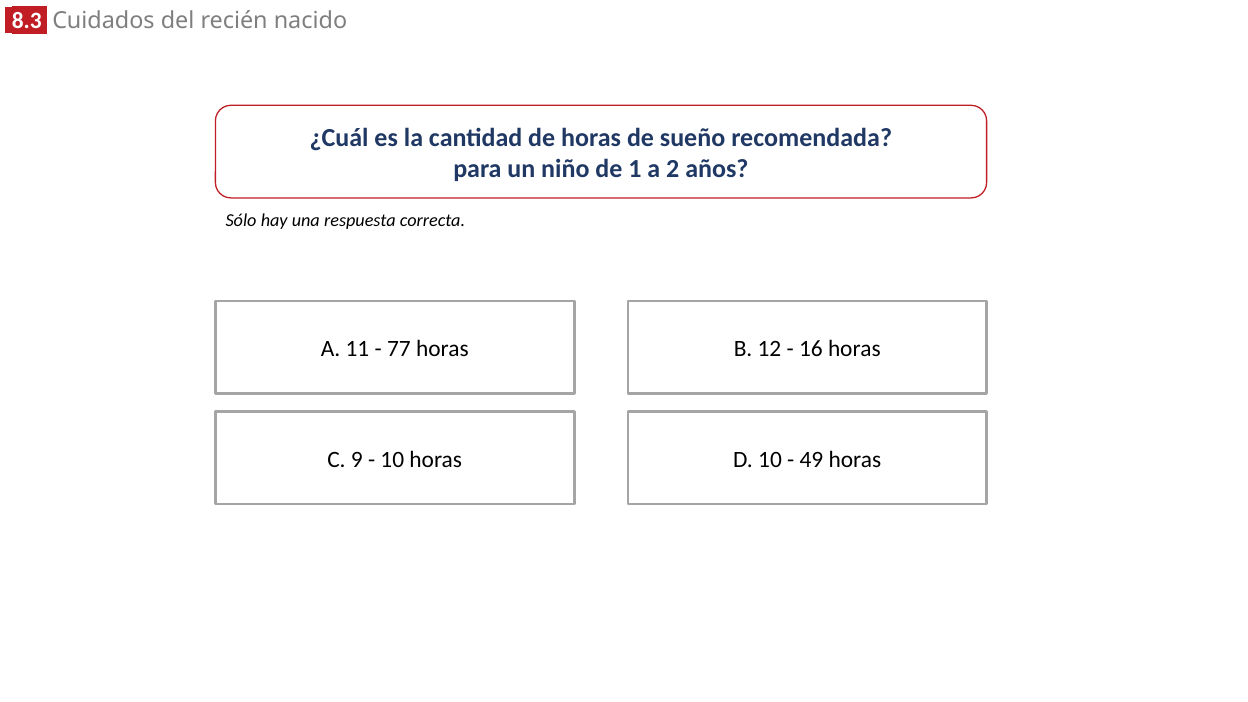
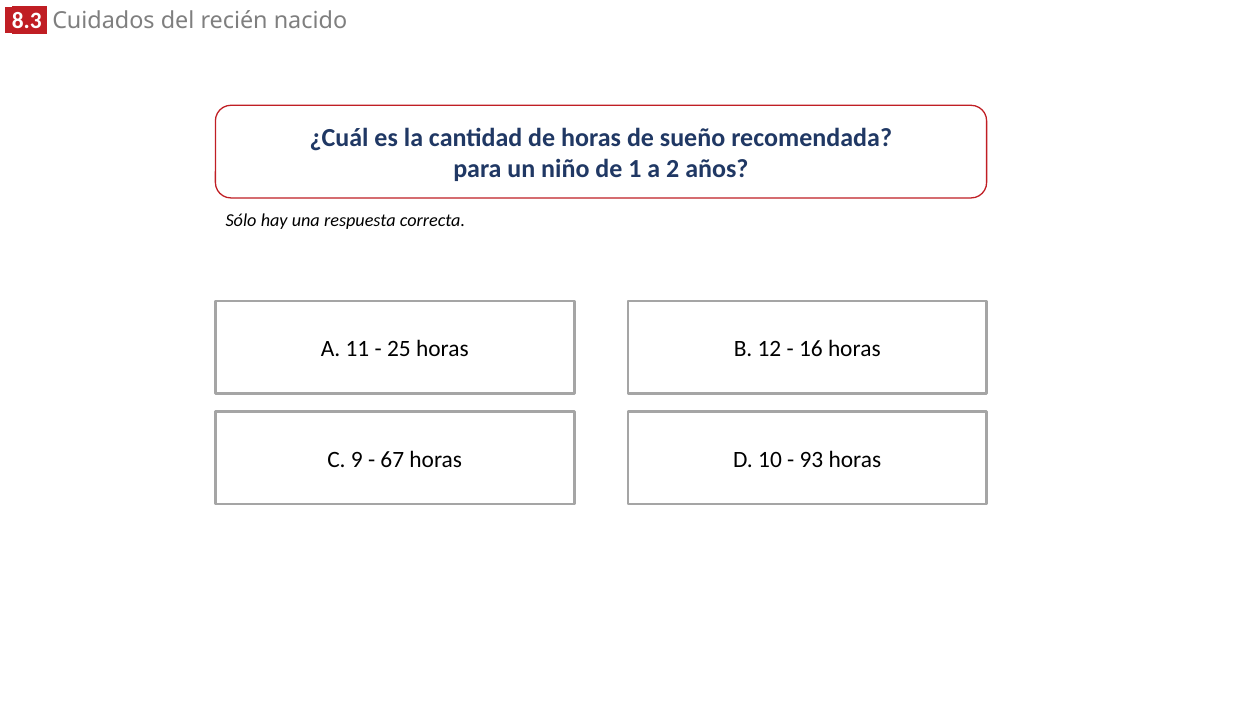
77: 77 -> 25 (399, 349)
10: 10 -> 67 (392, 459)
49: 49 -> 93 (811, 459)
